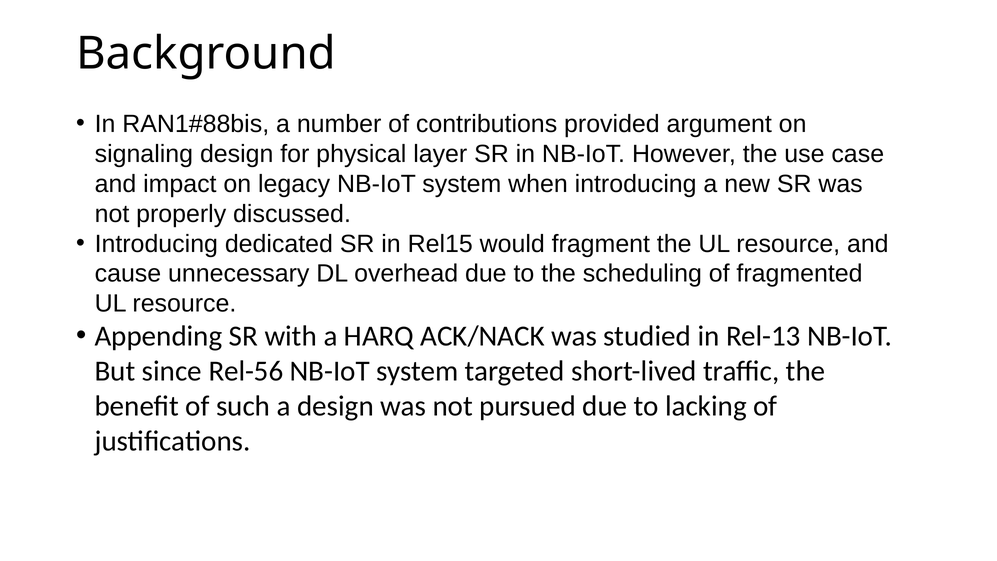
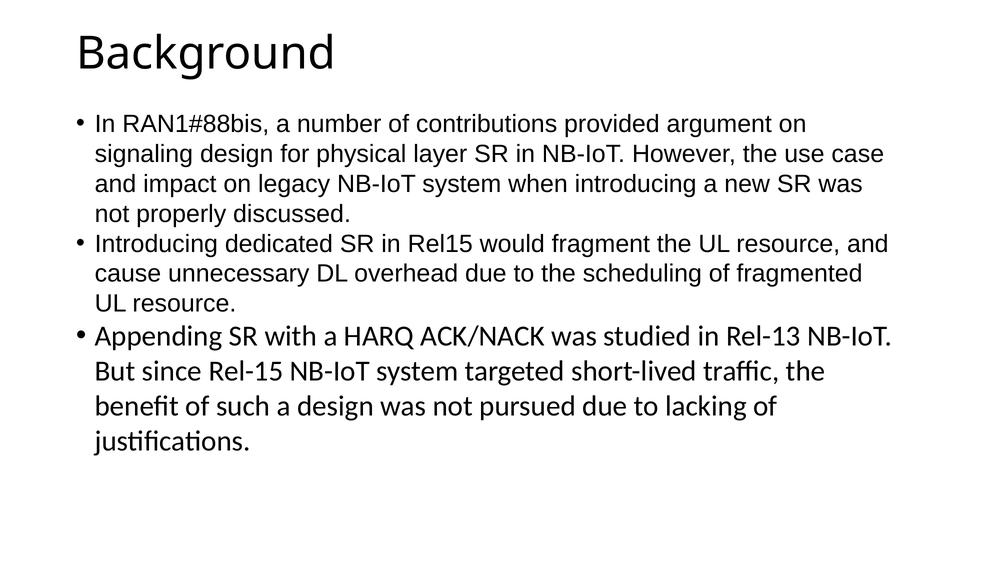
Rel-56: Rel-56 -> Rel-15 (246, 371)
